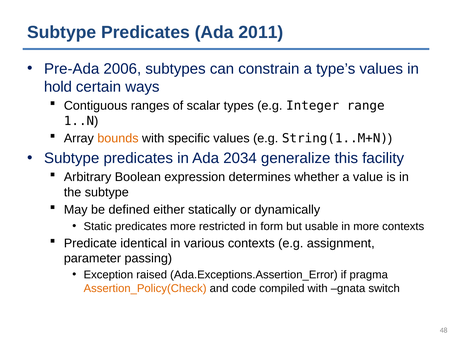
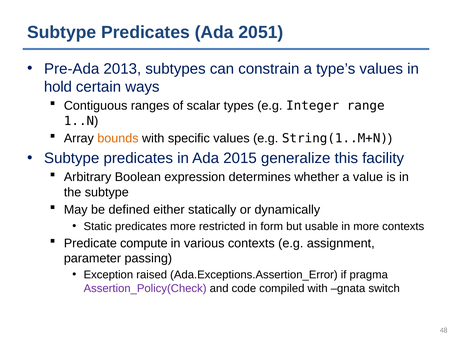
2011: 2011 -> 2051 (261, 32)
2006: 2006 -> 2013 (122, 69)
2034: 2034 -> 2015 (240, 158)
identical: identical -> compute (144, 243)
Assertion_Policy(Check colour: orange -> purple (145, 288)
